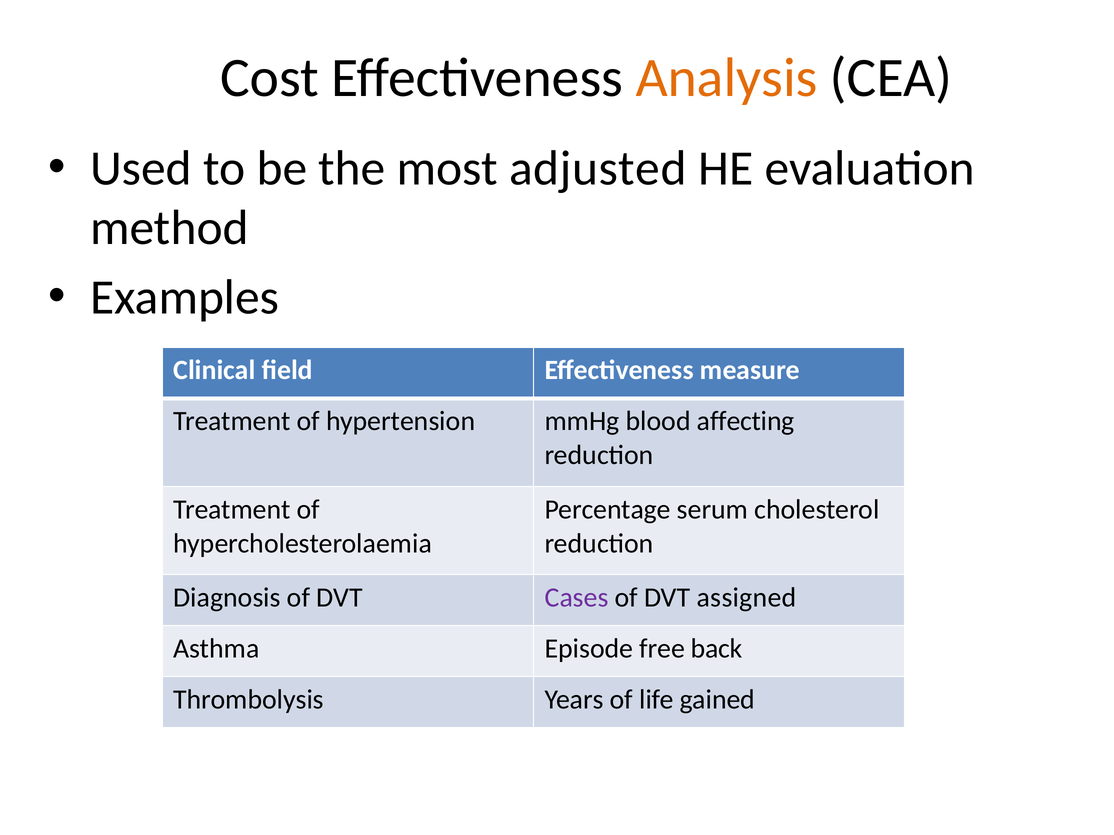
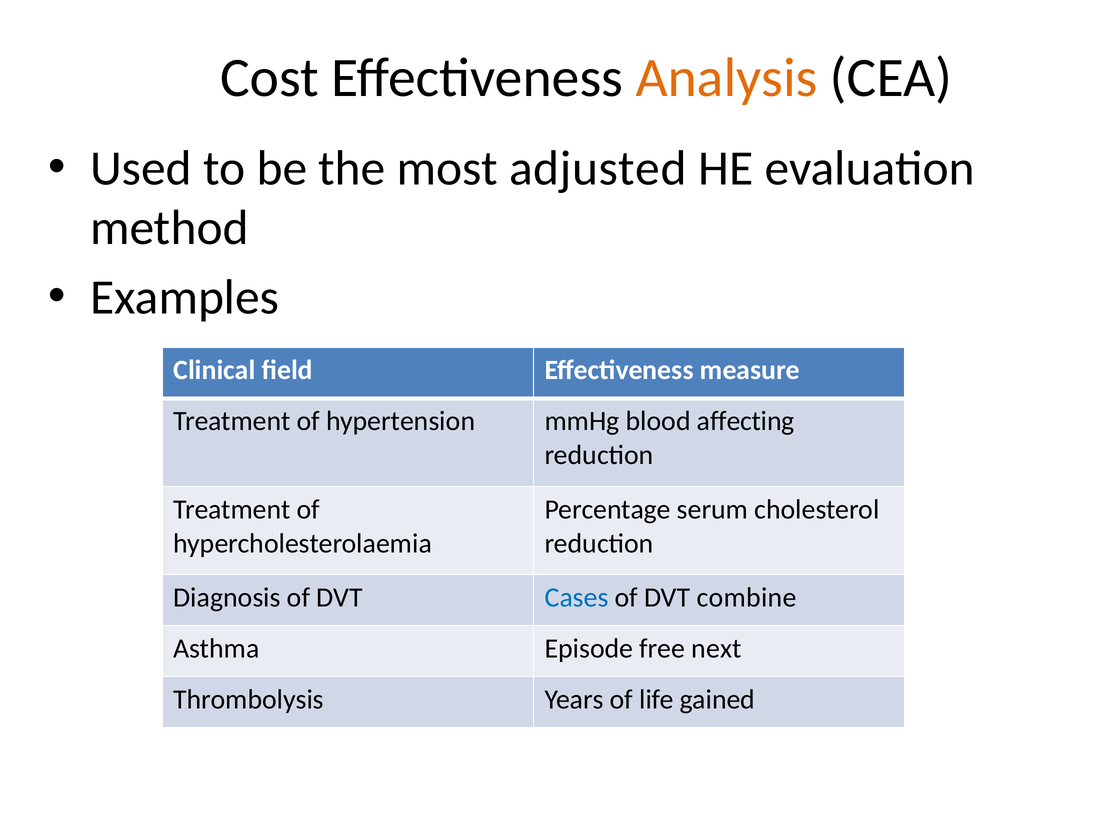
Cases colour: purple -> blue (577, 598)
assigned: assigned -> combine (747, 598)
back: back -> next (716, 649)
